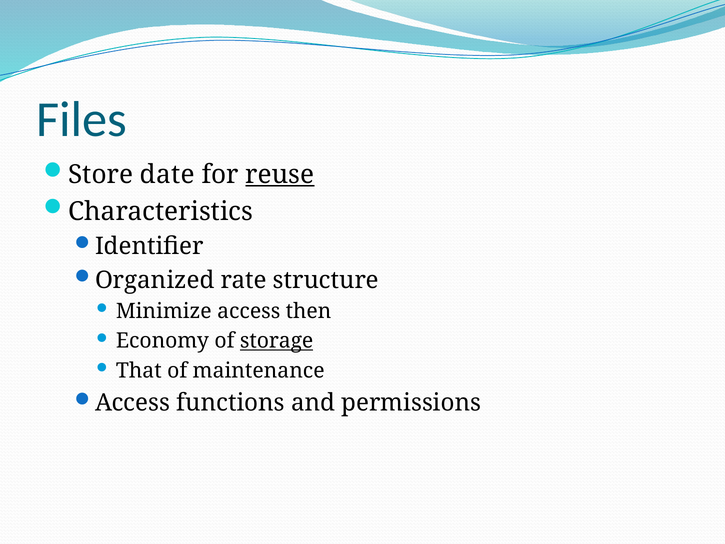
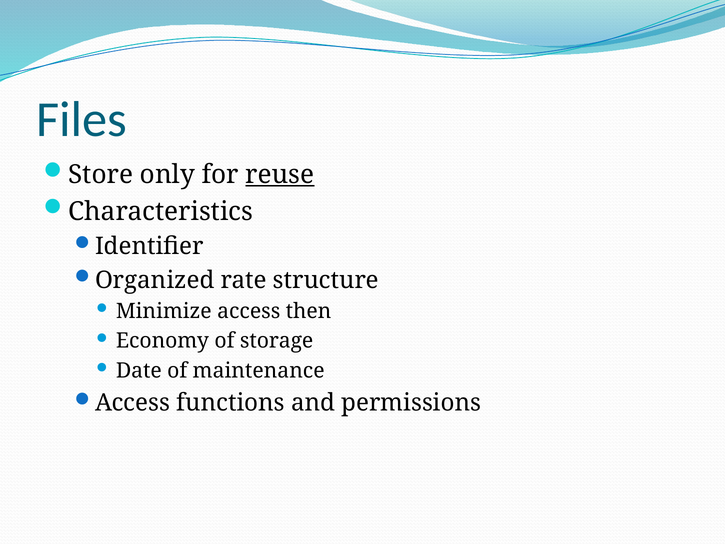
date: date -> only (167, 175)
storage underline: present -> none (277, 341)
That: That -> Date (139, 370)
